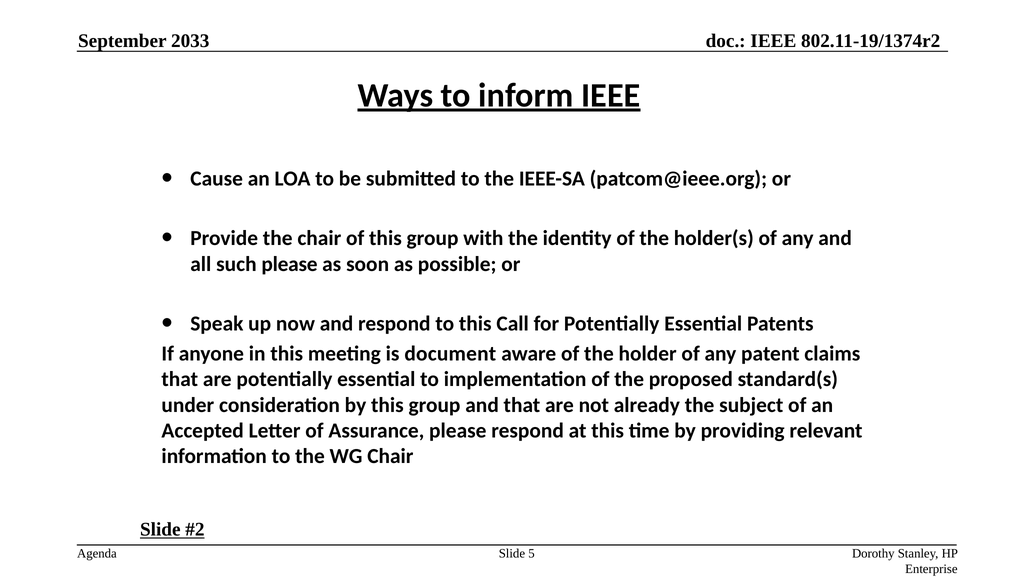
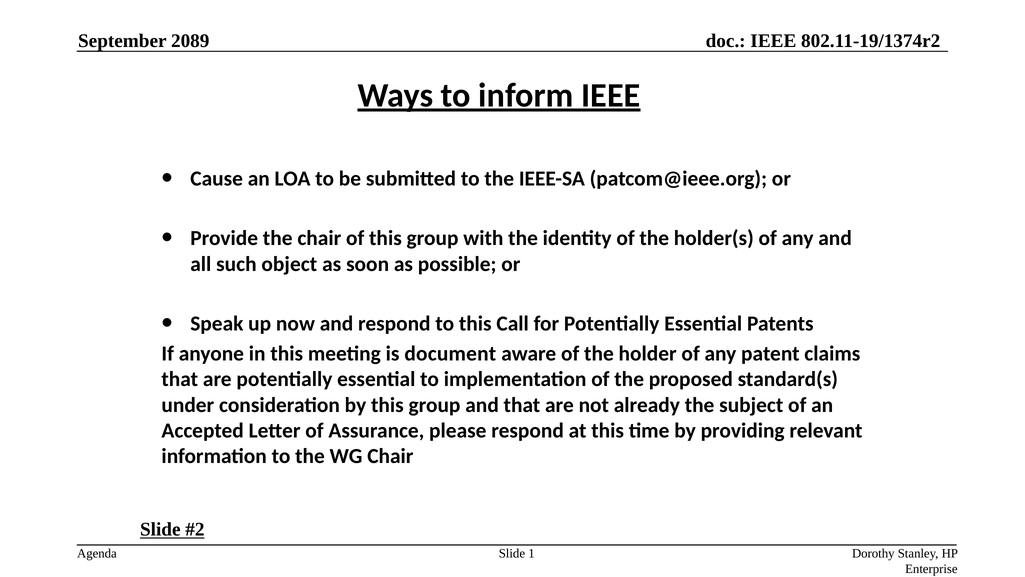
2033: 2033 -> 2089 (190, 41)
such please: please -> object (289, 264)
5: 5 -> 1 (531, 553)
